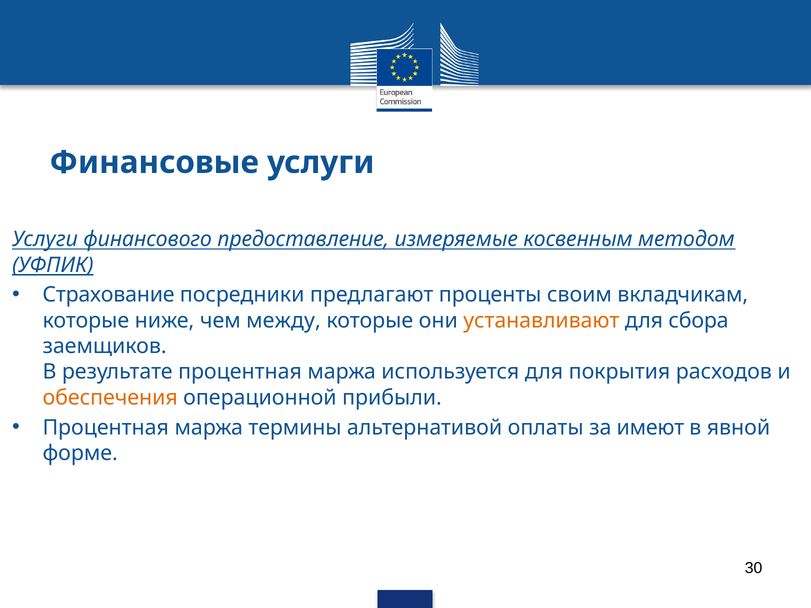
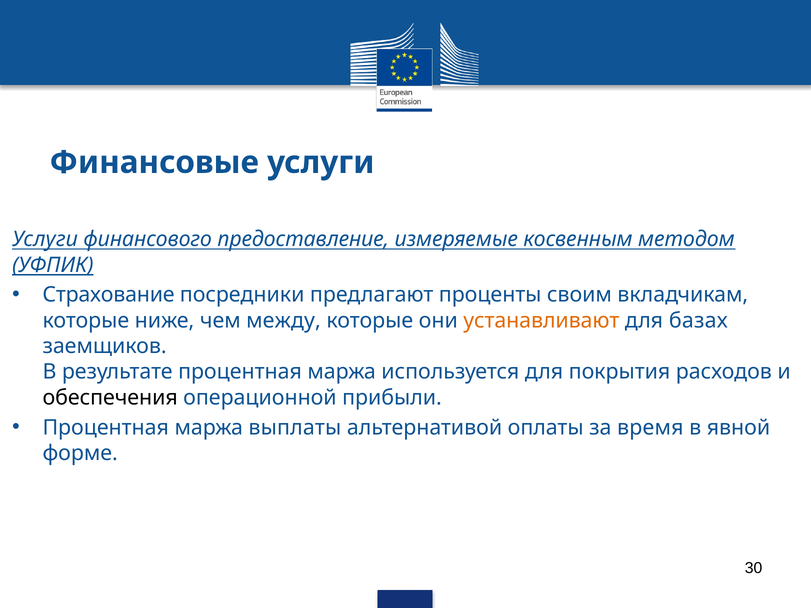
сбора: сбора -> базах (698, 321)
обеспечения colour: orange -> black (110, 398)
термины: термины -> выплаты (295, 428)
имеют: имеют -> время (650, 428)
